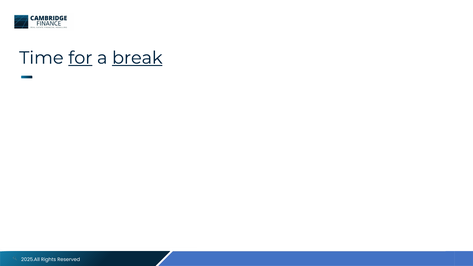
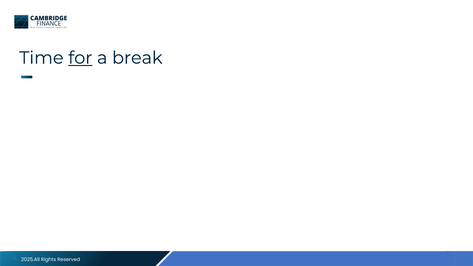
break underline: present -> none (137, 58)
